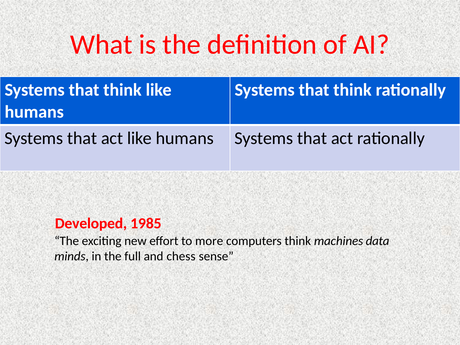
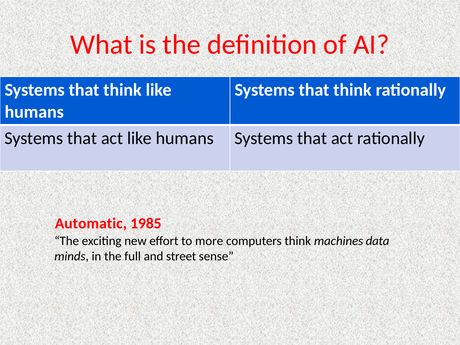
Developed: Developed -> Automatic (91, 223)
chess: chess -> street (181, 256)
